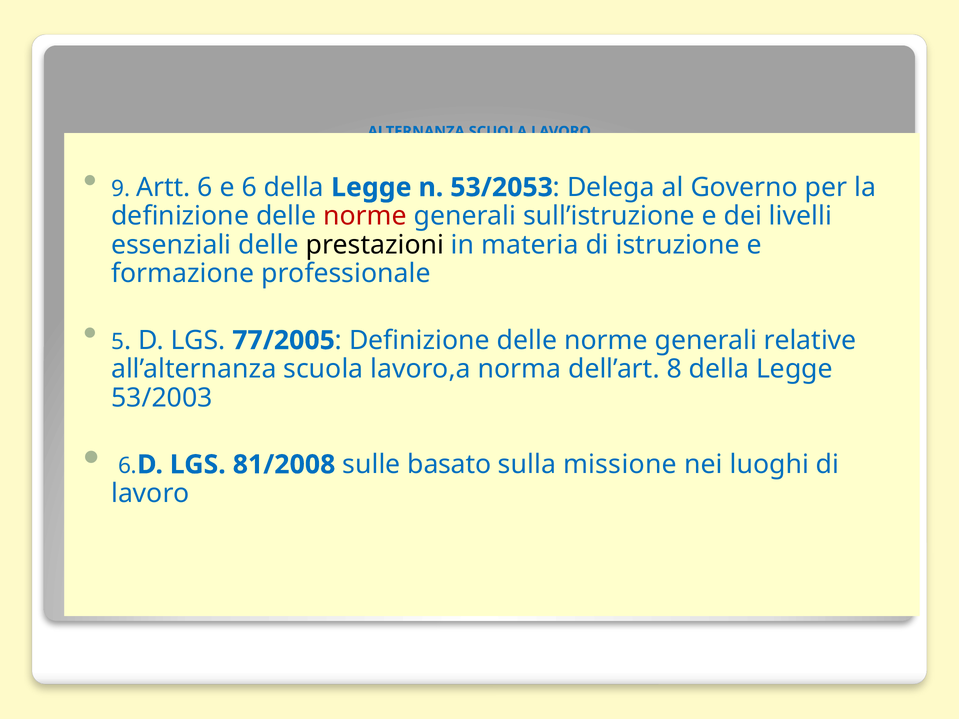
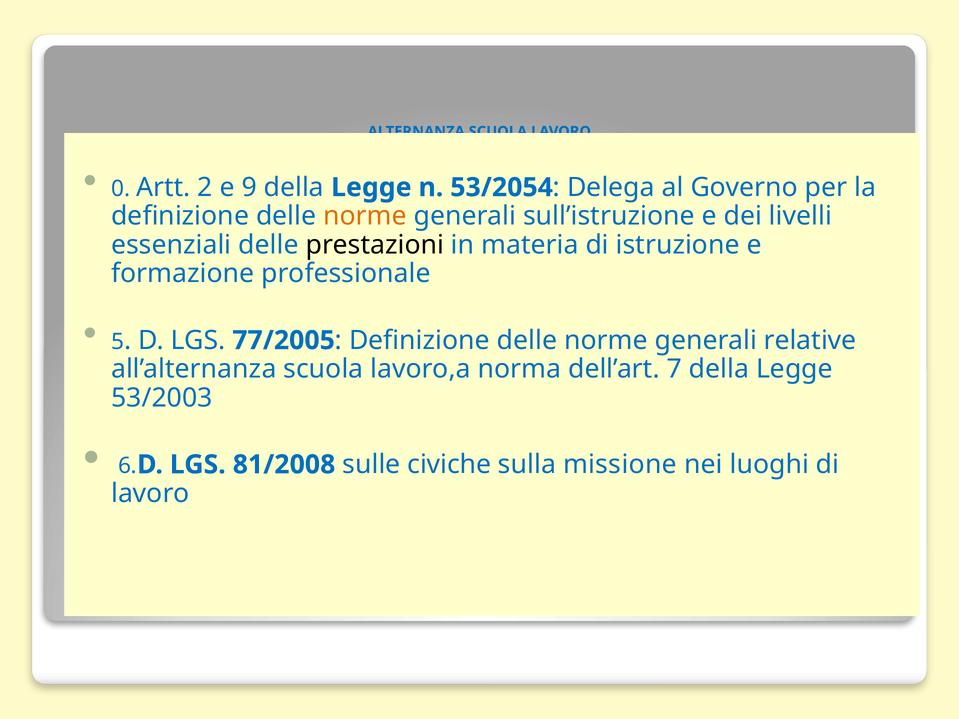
9: 9 -> 0 (121, 189)
Artt 6: 6 -> 2 (205, 187)
e 6: 6 -> 9 (249, 187)
53/2053: 53/2053 -> 53/2054 (502, 187)
norme colour: red -> orange (365, 216)
8: 8 -> 7 (674, 369)
basato: basato -> civiche (449, 465)
